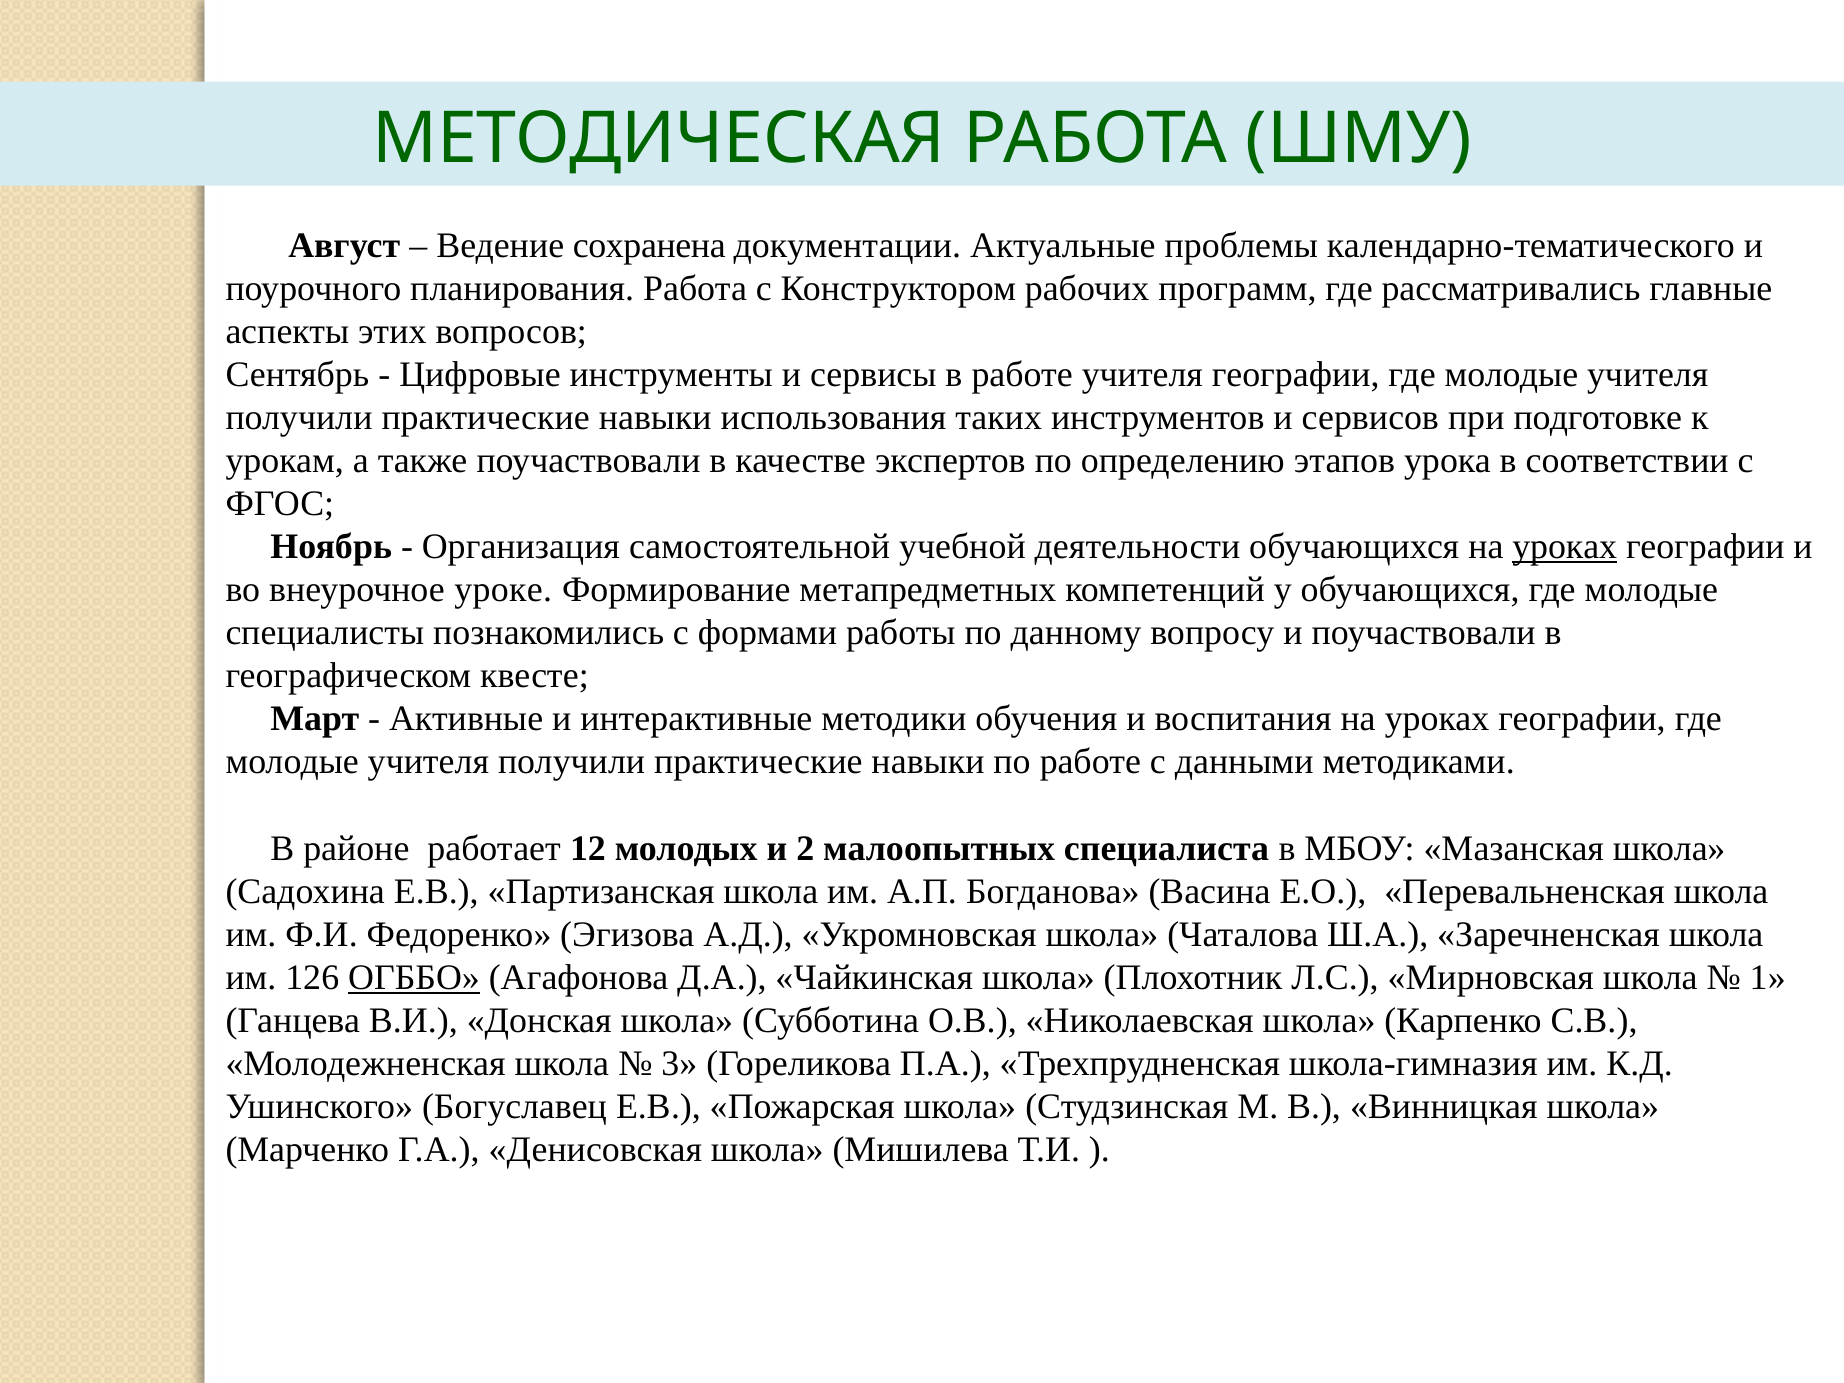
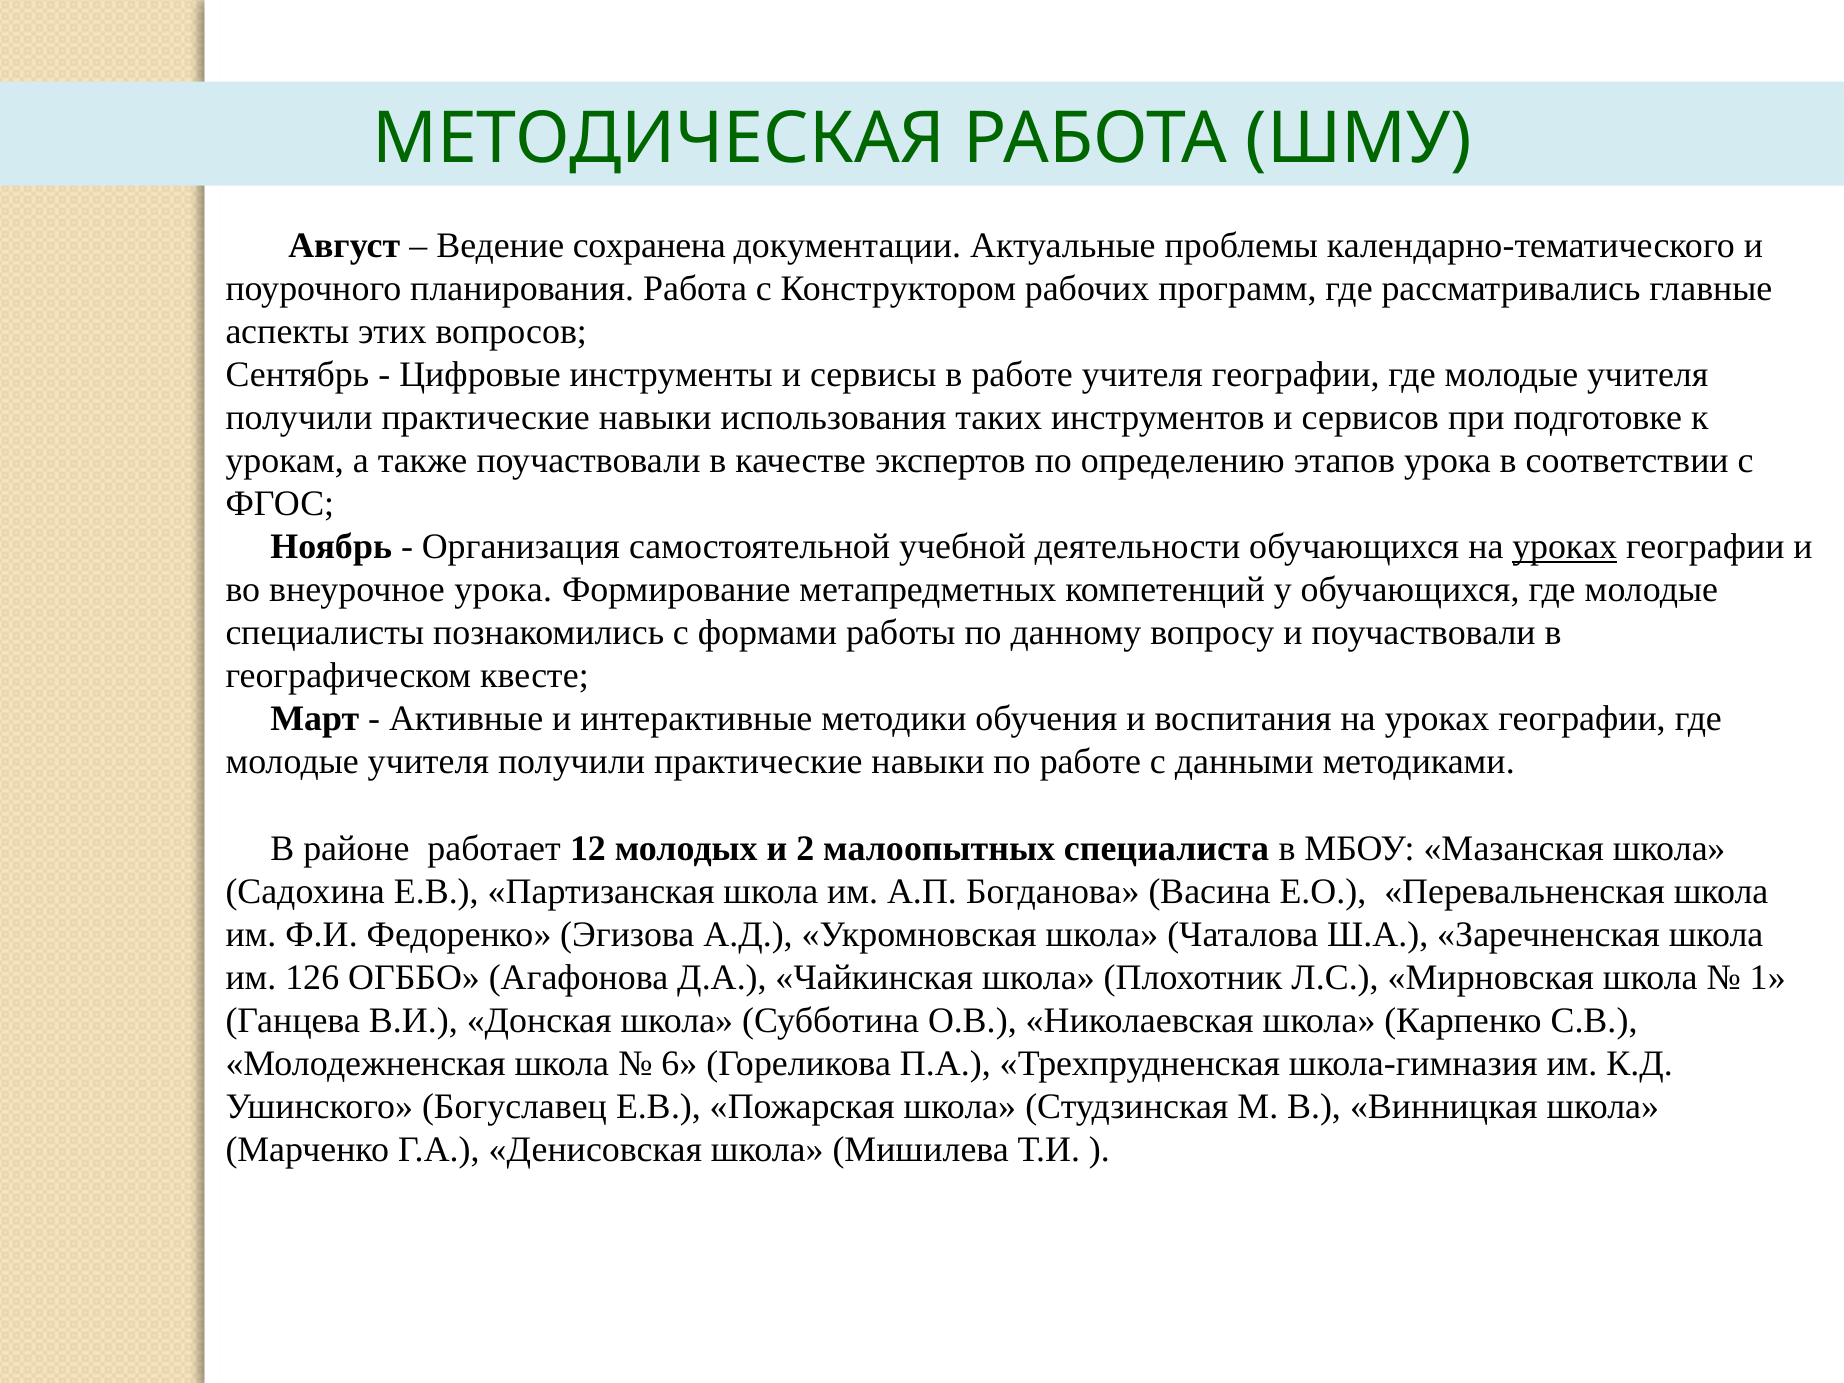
внеурочное уроке: уроке -> урока (503, 590)
ОГББО underline: present -> none (414, 977)
3: 3 -> 6 (679, 1063)
